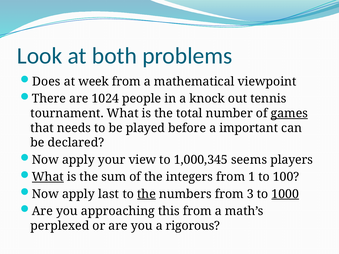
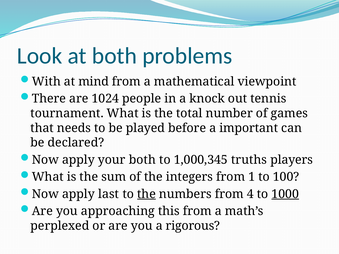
Does: Does -> With (46, 82)
week: week -> mind (94, 82)
games underline: present -> none (289, 113)
your view: view -> both (142, 160)
seems: seems -> truths (249, 160)
What underline: present -> none (48, 177)
3: 3 -> 4 (250, 194)
